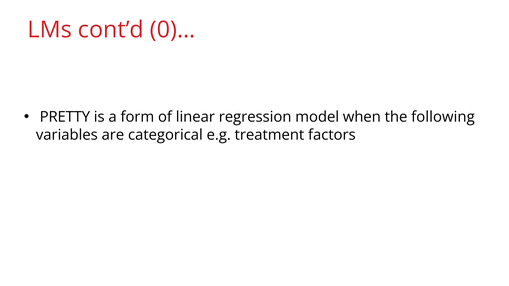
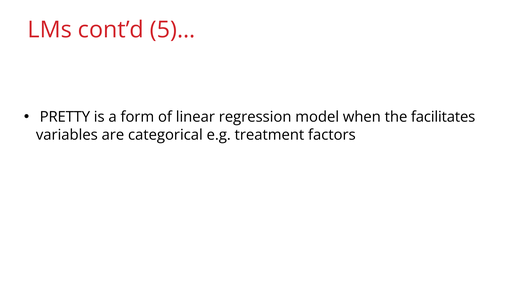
0)…: 0)… -> 5)… (173, 30)
following: following -> facilitates (443, 117)
